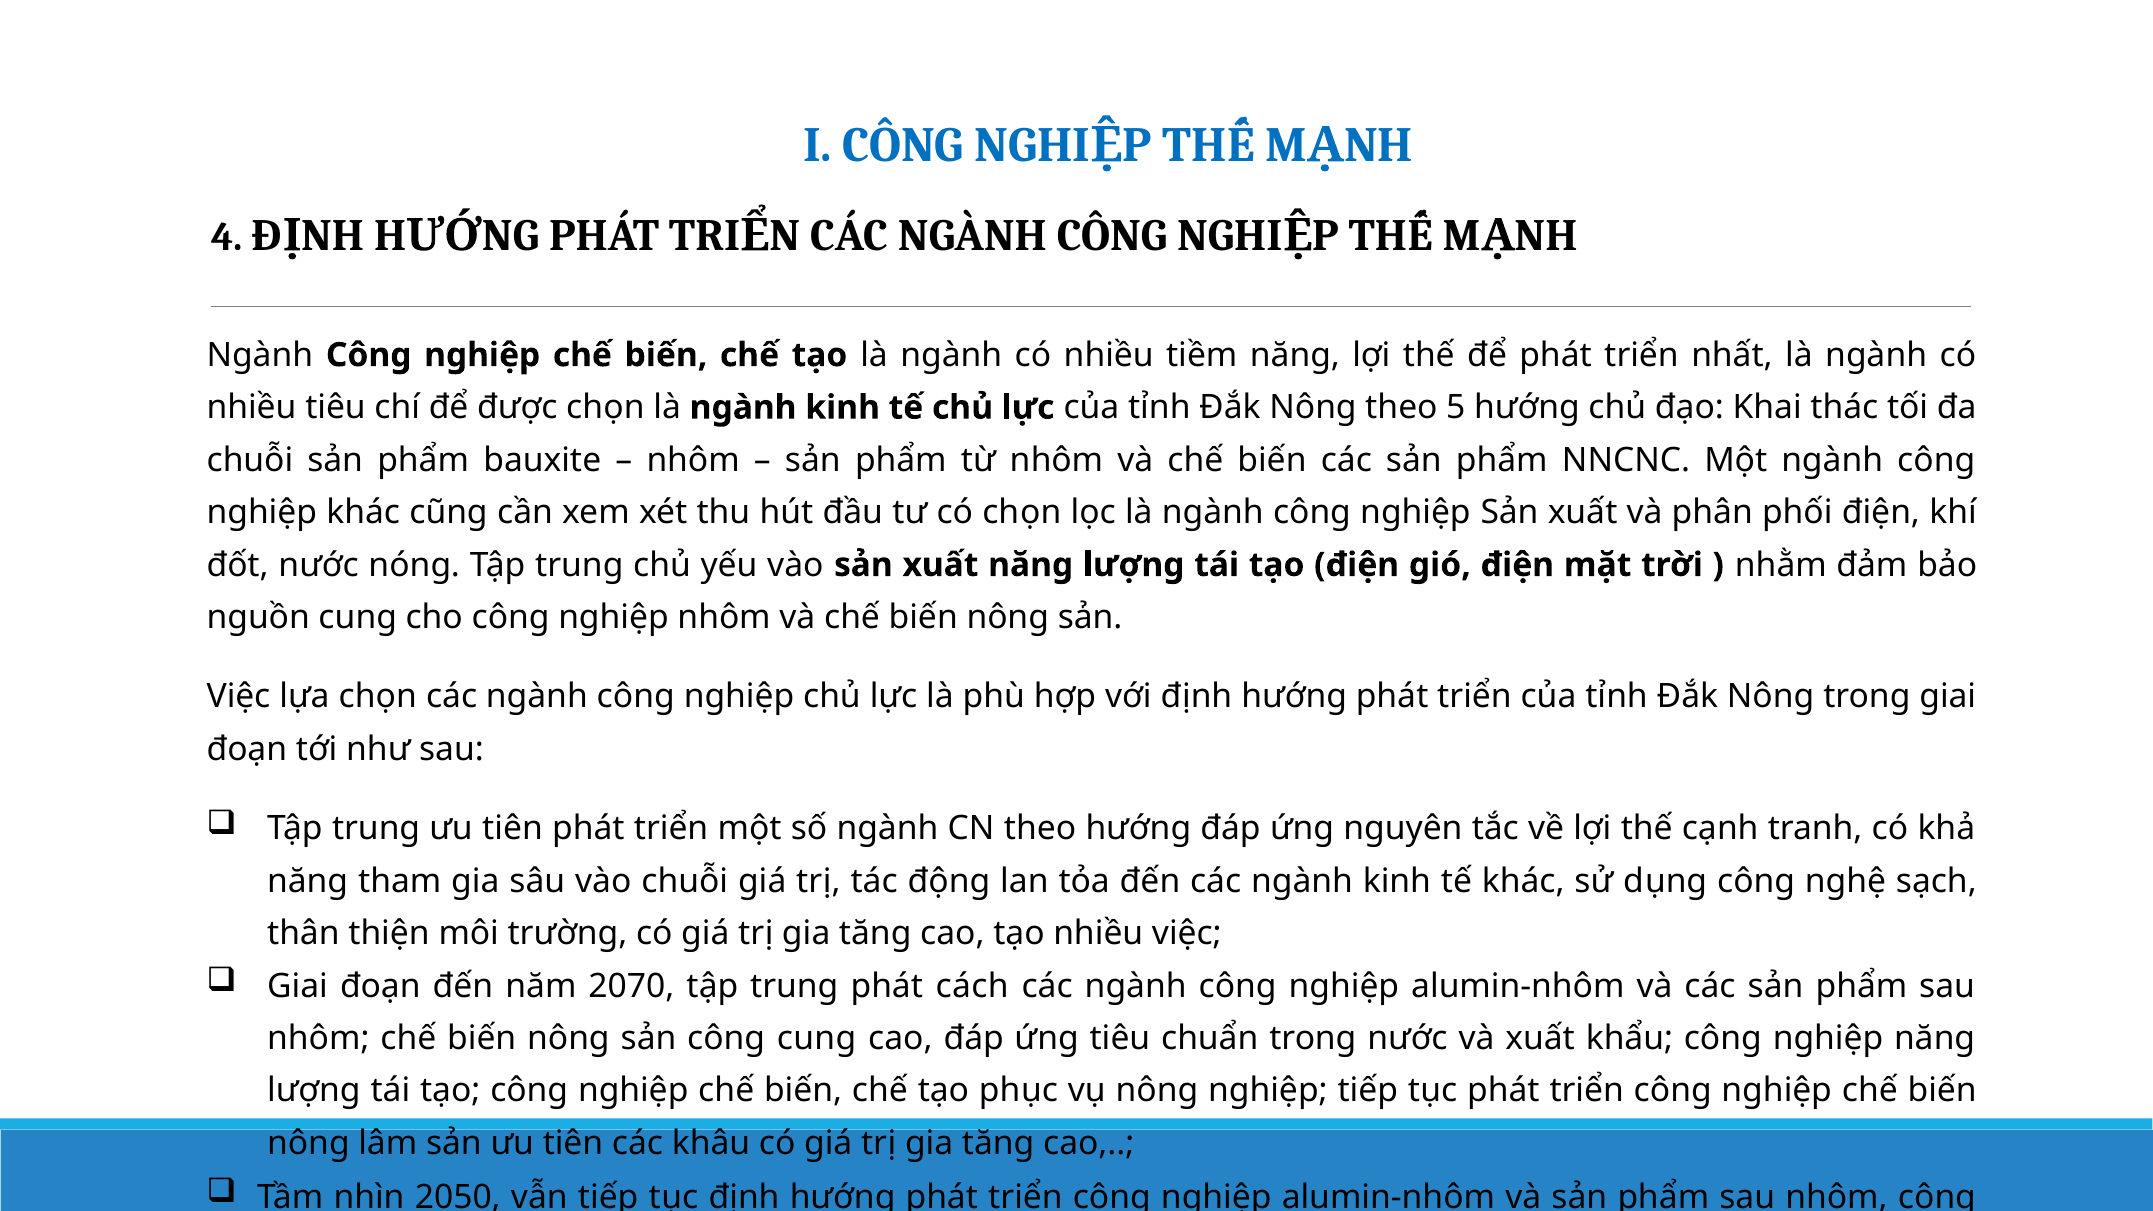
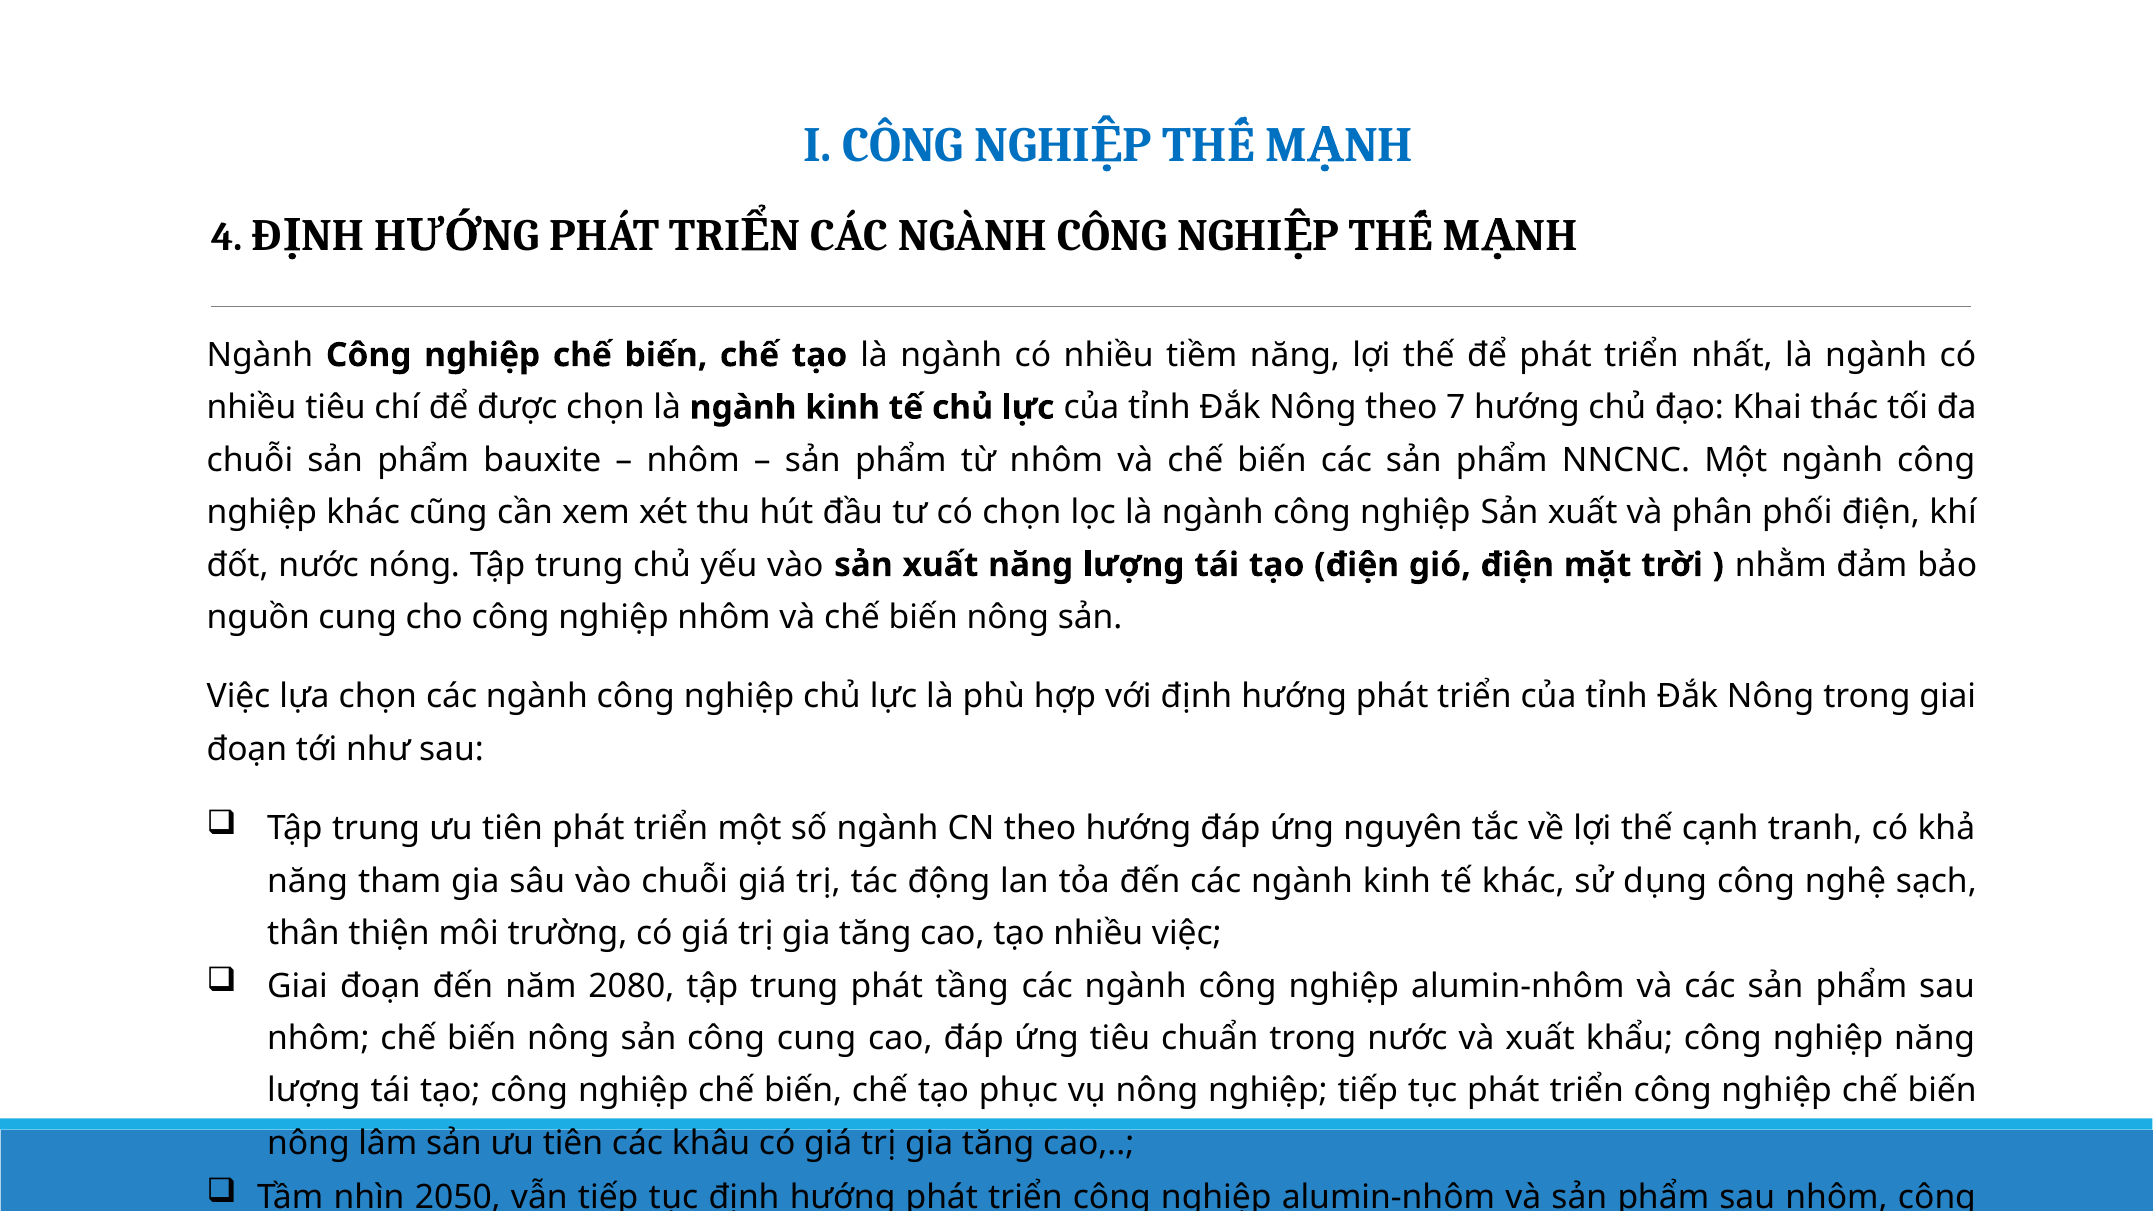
5: 5 -> 7 (1456, 408)
2070: 2070 -> 2080 (631, 986)
cách: cách -> tầng (972, 986)
